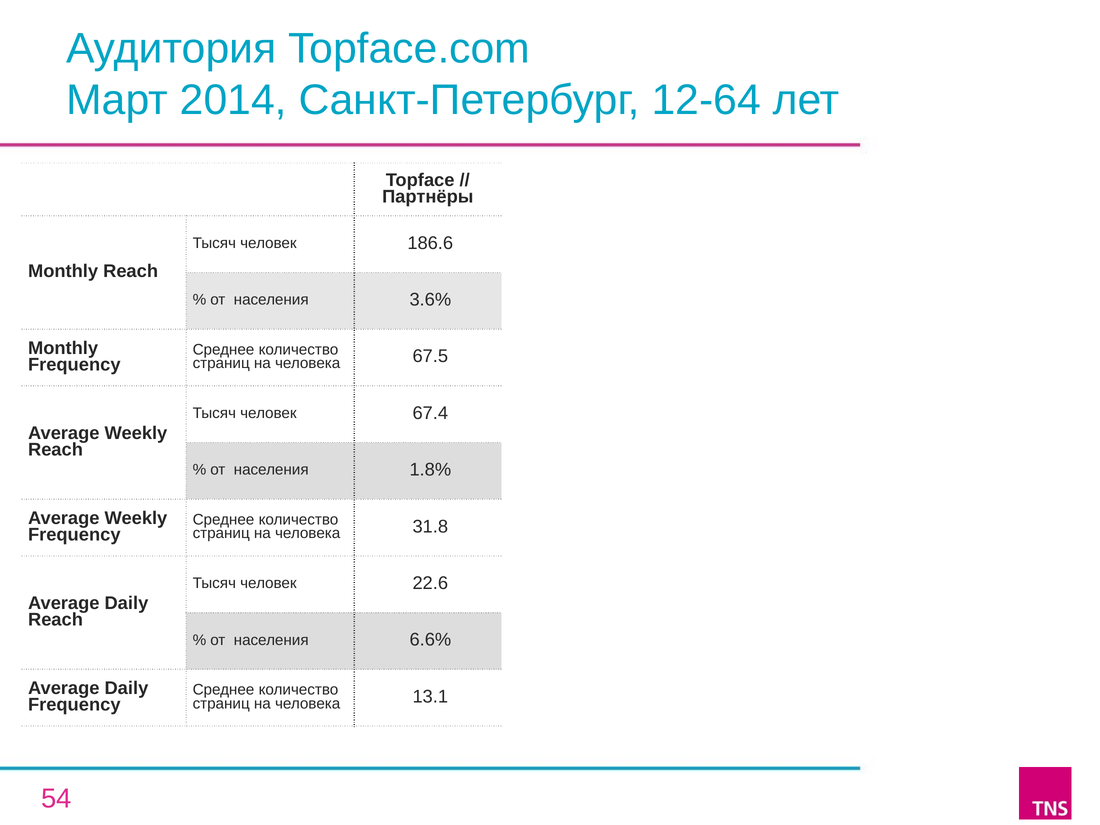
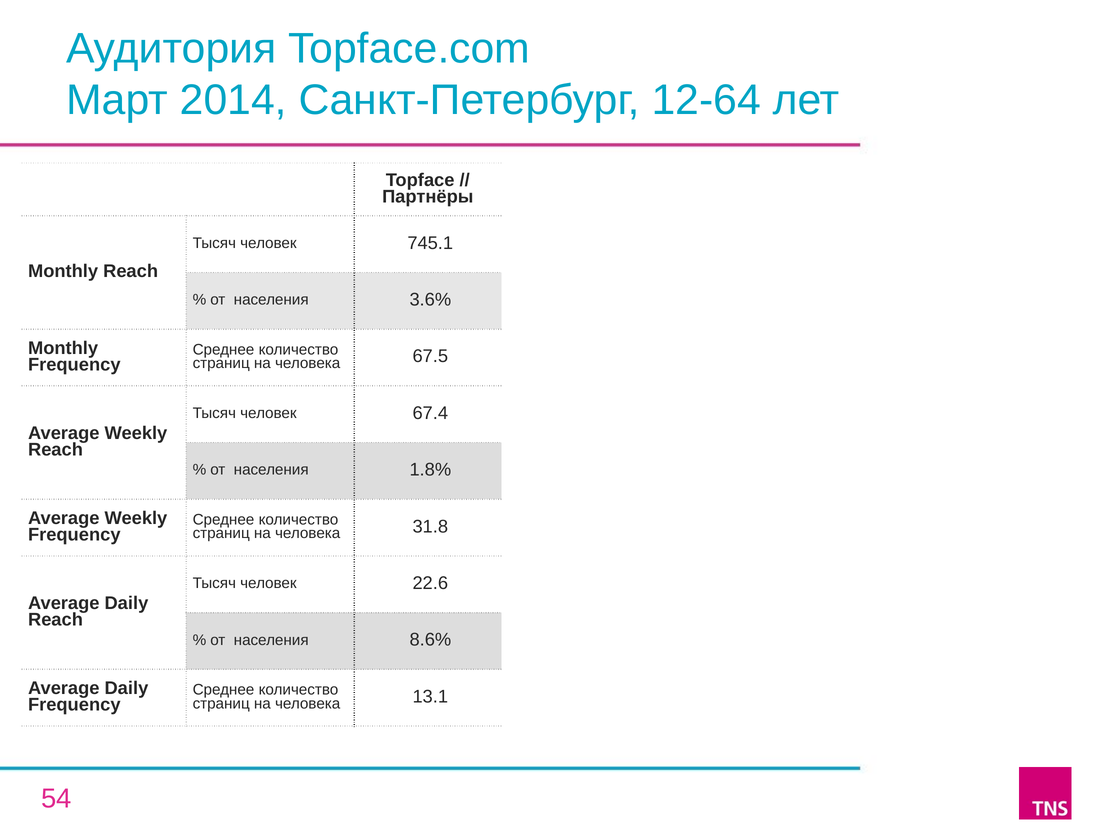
186.6: 186.6 -> 745.1 (430, 243)
6.6%: 6.6% -> 8.6% (430, 640)
